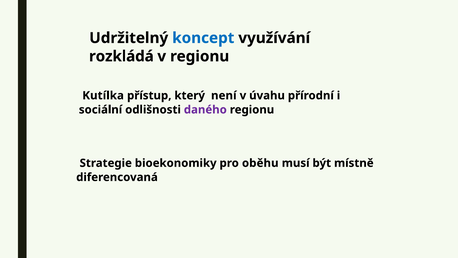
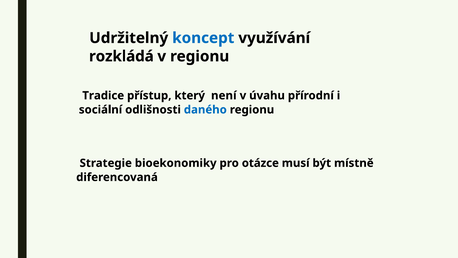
Kutílka: Kutílka -> Tradice (103, 95)
daného colour: purple -> blue (205, 110)
oběhu: oběhu -> otázce (260, 163)
